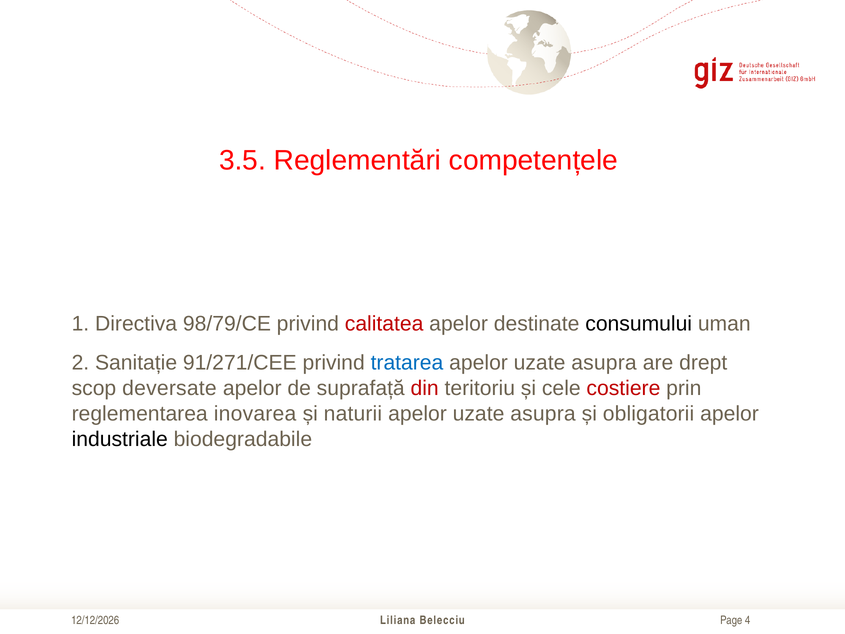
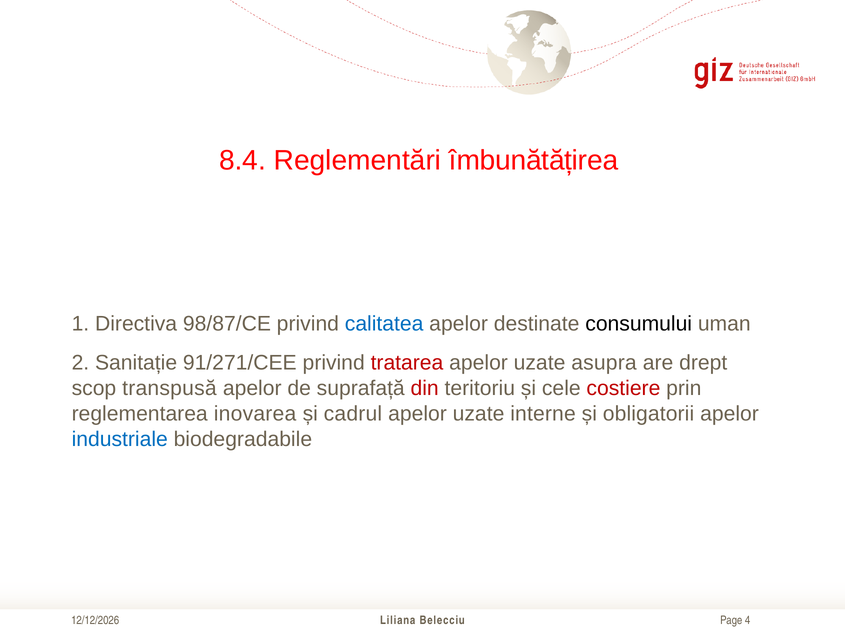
3.5: 3.5 -> 8.4 (242, 160)
competențele: competențele -> îmbunătățirea (534, 160)
98/79/CE: 98/79/CE -> 98/87/CE (227, 323)
calitatea colour: red -> blue (384, 323)
tratarea colour: blue -> red (407, 363)
deversate: deversate -> transpusă (169, 388)
naturii: naturii -> cadrul (353, 414)
asupra: asupra -> interne (543, 414)
industriale colour: black -> blue (120, 439)
